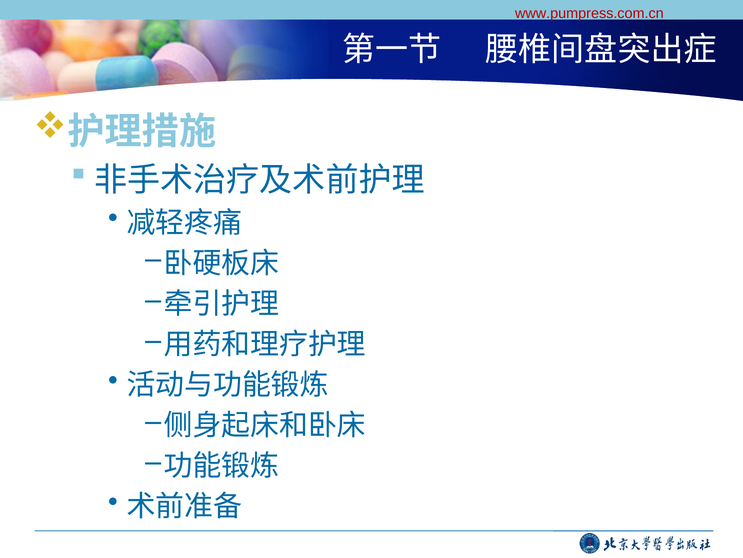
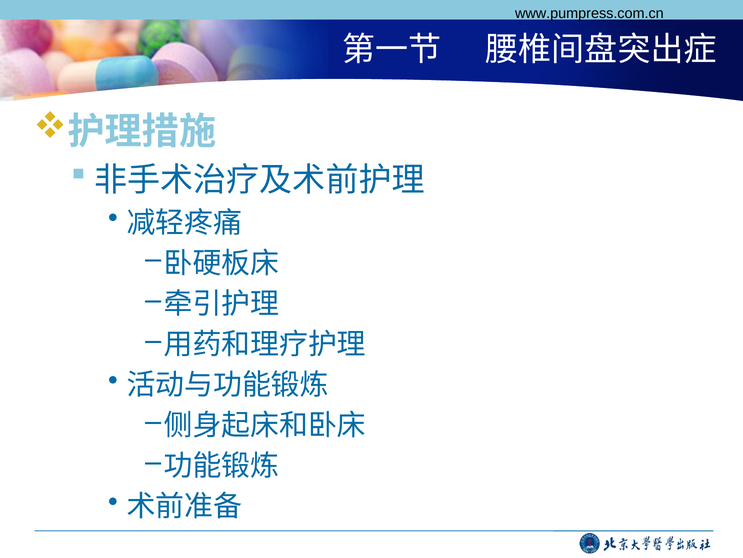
www.pumpress.com.cn colour: red -> black (589, 13)
